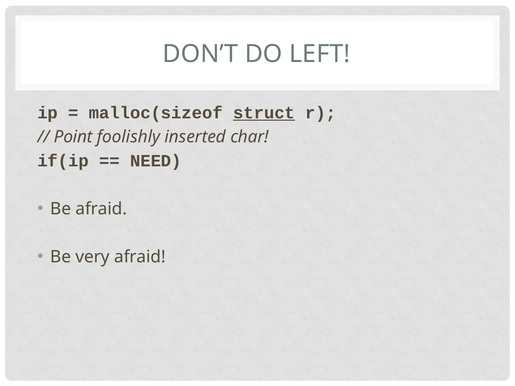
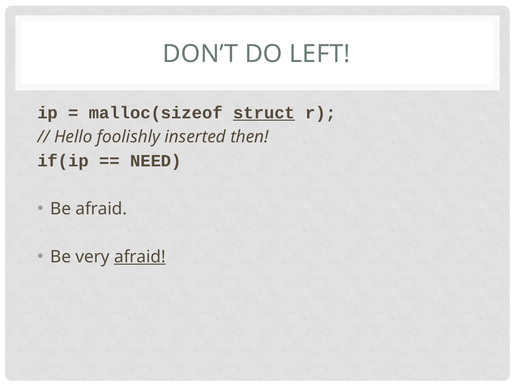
Point: Point -> Hello (73, 137)
char: char -> then (249, 137)
afraid underline: none -> present (140, 257)
